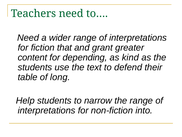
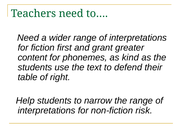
that: that -> first (64, 47)
depending: depending -> phonemes (85, 57)
long: long -> right (60, 77)
into: into -> risk (144, 110)
